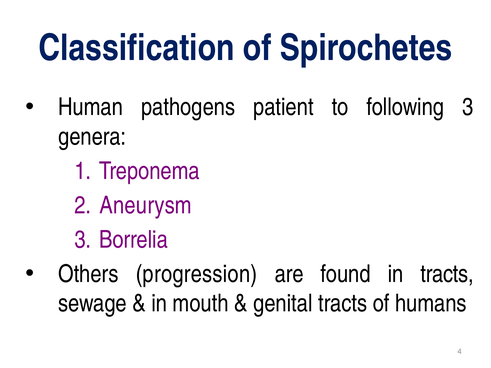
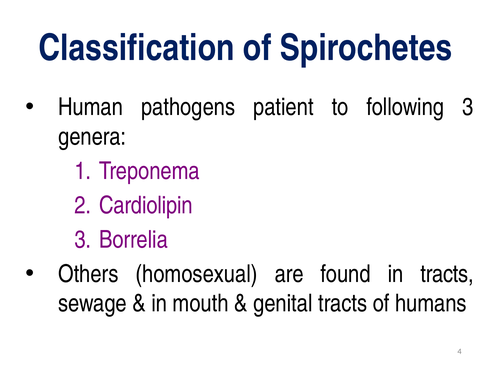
Aneurysm: Aneurysm -> Cardiolipin (146, 206)
progression: progression -> homosexual (197, 274)
